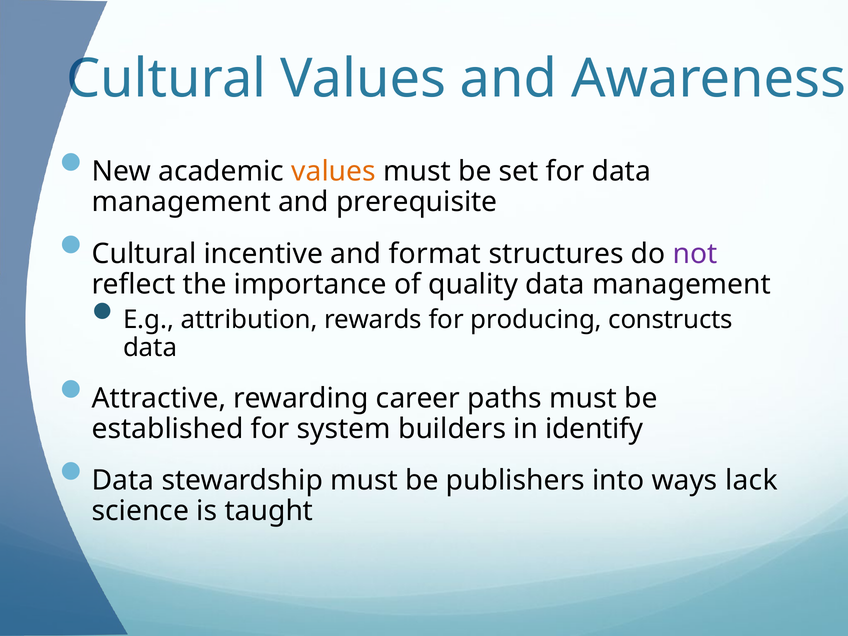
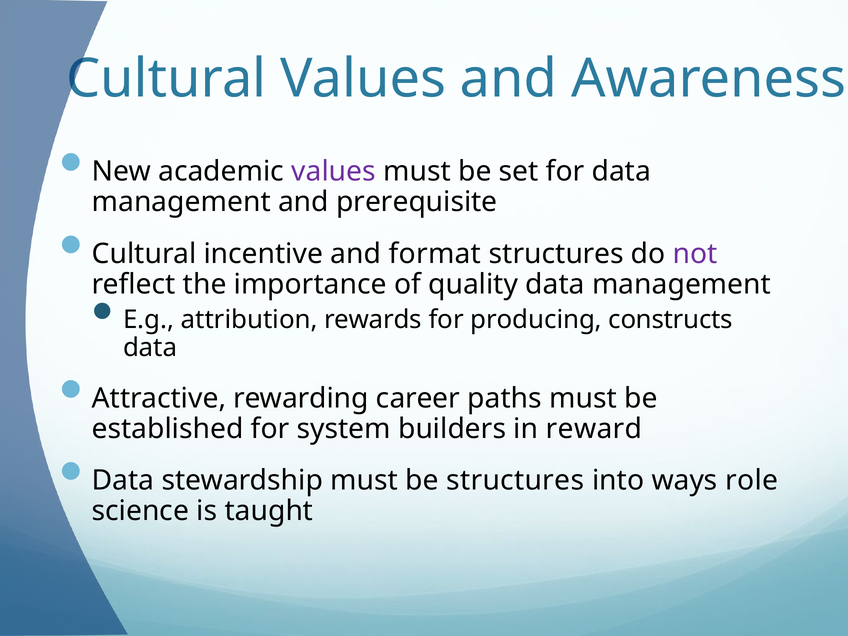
values colour: orange -> purple (334, 172)
identify: identify -> reward (594, 429)
be publishers: publishers -> structures (515, 481)
lack: lack -> role (752, 481)
